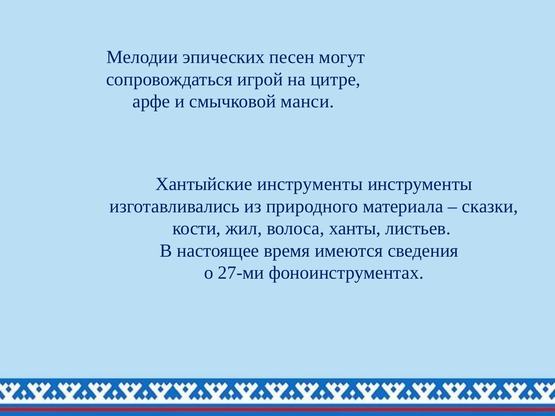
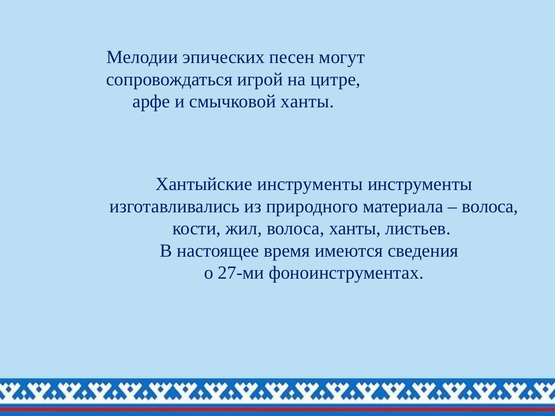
смычковой манси: манси -> ханты (307, 102)
сказки: сказки -> волоса (490, 206)
